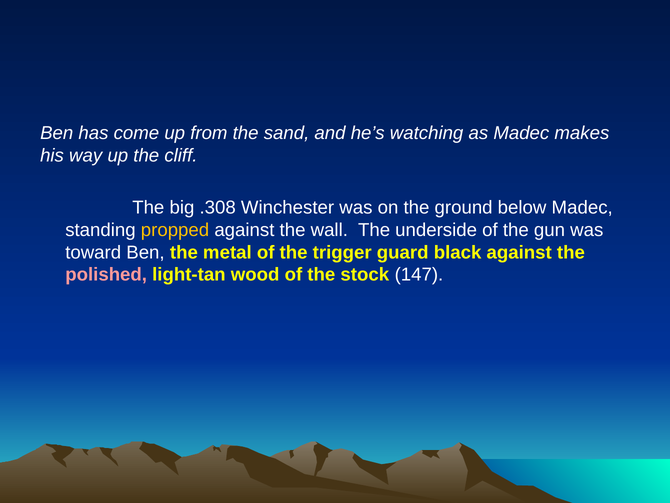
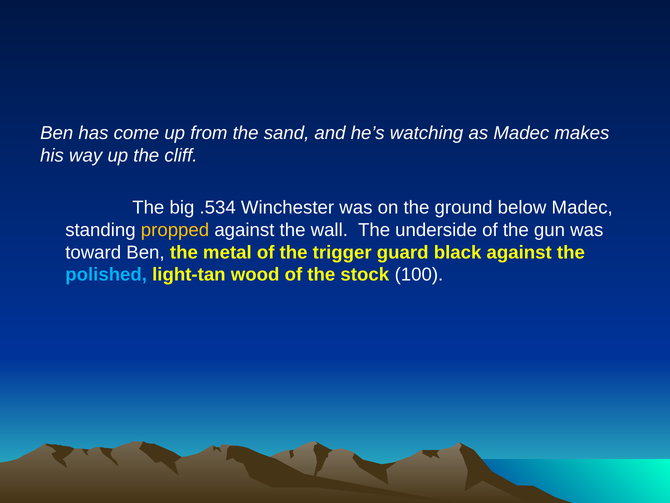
.308: .308 -> .534 (218, 208)
polished colour: pink -> light blue (106, 275)
147: 147 -> 100 (419, 275)
